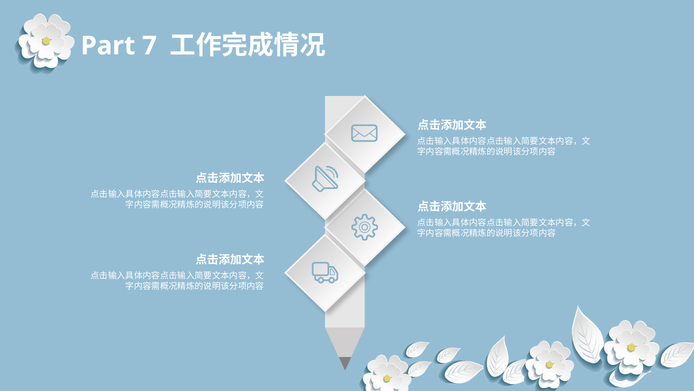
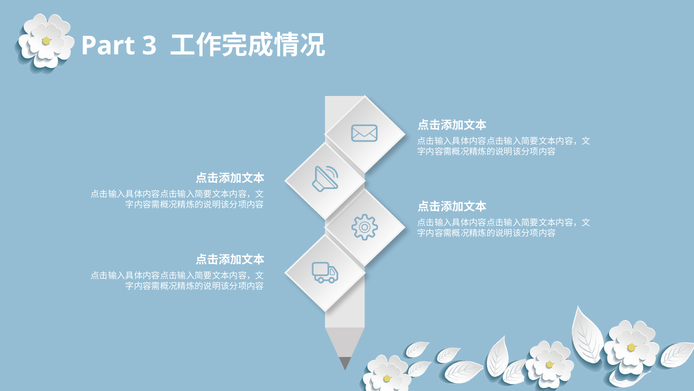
7: 7 -> 3 (149, 46)
